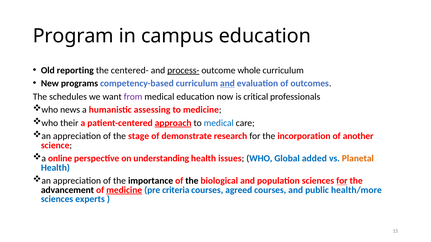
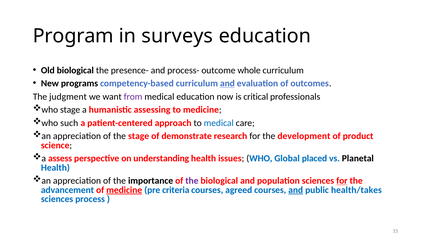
campus: campus -> surveys (177, 36)
Old reporting: reporting -> biological (75, 70)
centered-: centered- -> presence- (130, 70)
process- underline: present -> none (183, 70)
schedules: schedules -> judgment (68, 97)
who news: news -> stage (70, 110)
their: their -> such (69, 123)
approach underline: present -> none (173, 123)
incorporation: incorporation -> development (304, 136)
another: another -> product (358, 136)
online: online -> assess (60, 159)
added: added -> placed (314, 159)
Planetal colour: orange -> black (358, 159)
the colour: black -> purple (192, 181)
advancement colour: black -> blue (67, 190)
and underline: none -> present (296, 190)
health/more: health/more -> health/takes (356, 190)
experts: experts -> process (90, 199)
